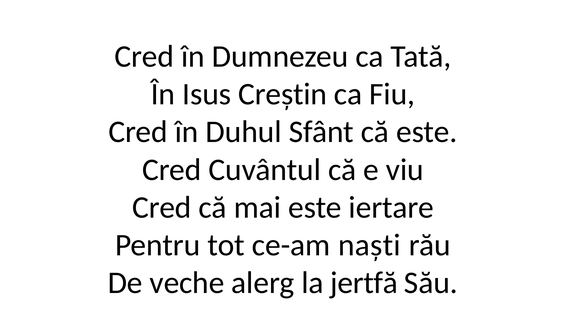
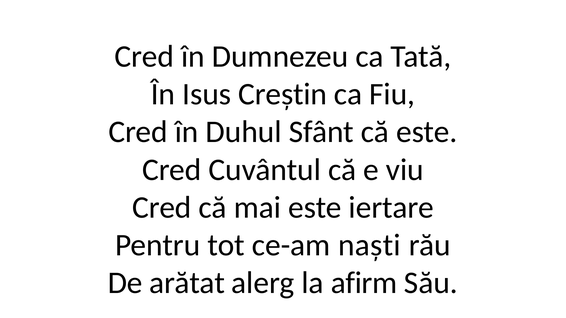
veche: veche -> arătat (187, 283)
jertfă: jertfă -> afirm (364, 283)
